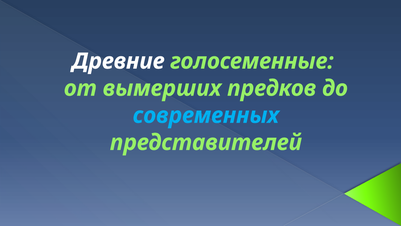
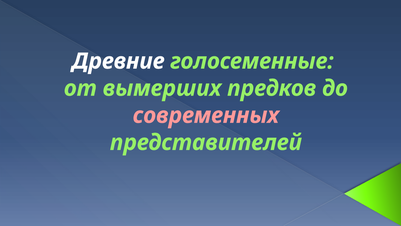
современных colour: light blue -> pink (206, 115)
